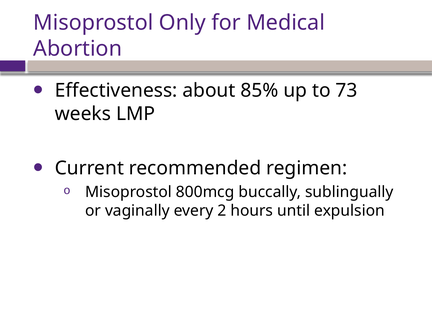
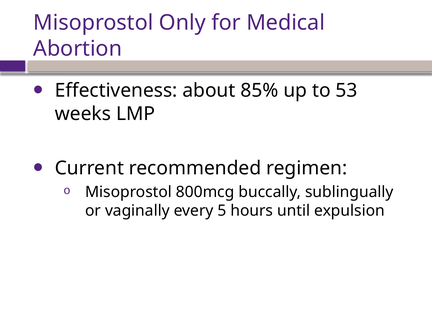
73: 73 -> 53 (347, 91)
2: 2 -> 5 (222, 211)
